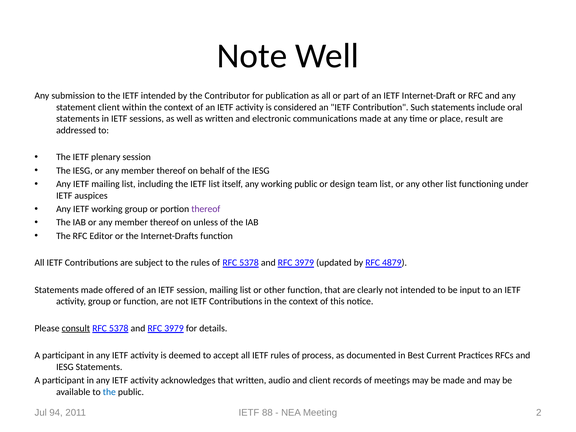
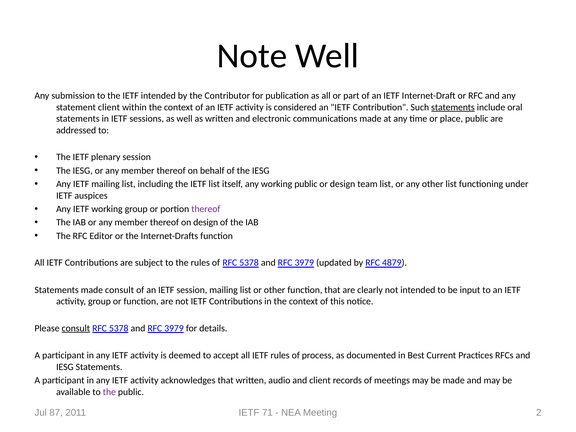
statements underline: none -> present (453, 107)
place result: result -> public (477, 119)
on unless: unless -> design (206, 222)
made offered: offered -> consult (120, 290)
the colour: blue -> purple (109, 392)
94: 94 -> 87 (56, 413)
88: 88 -> 71 (267, 413)
